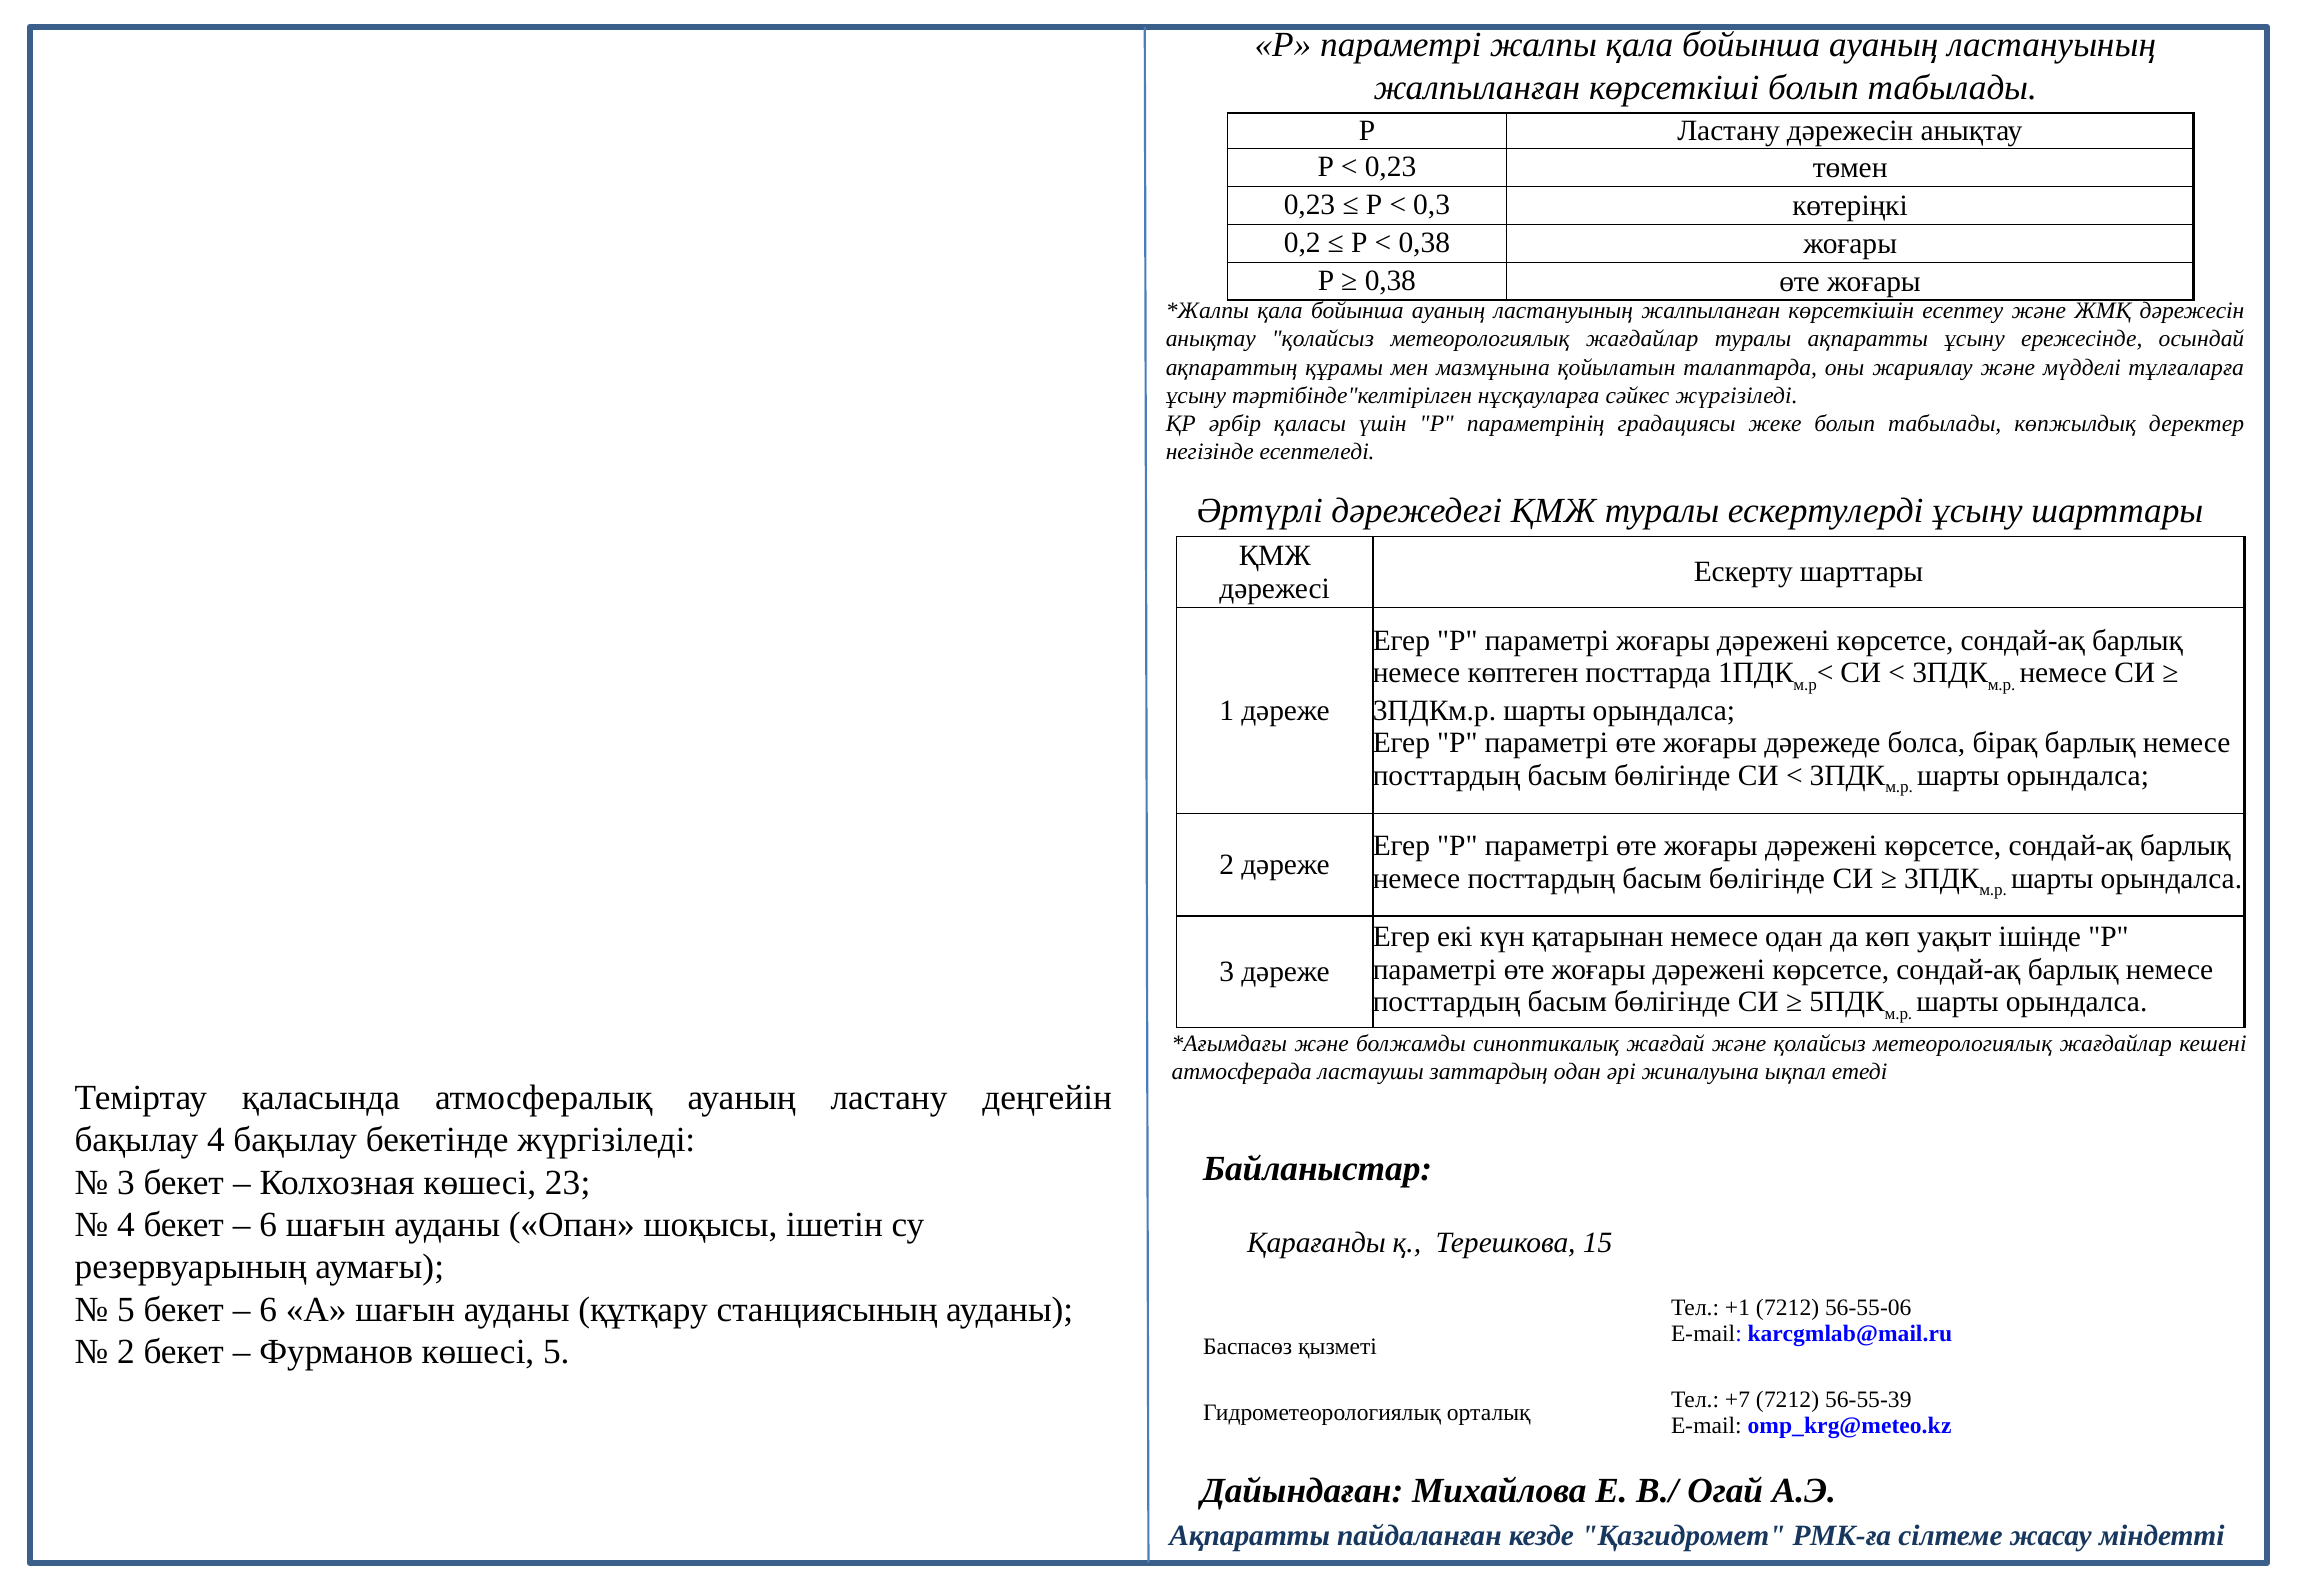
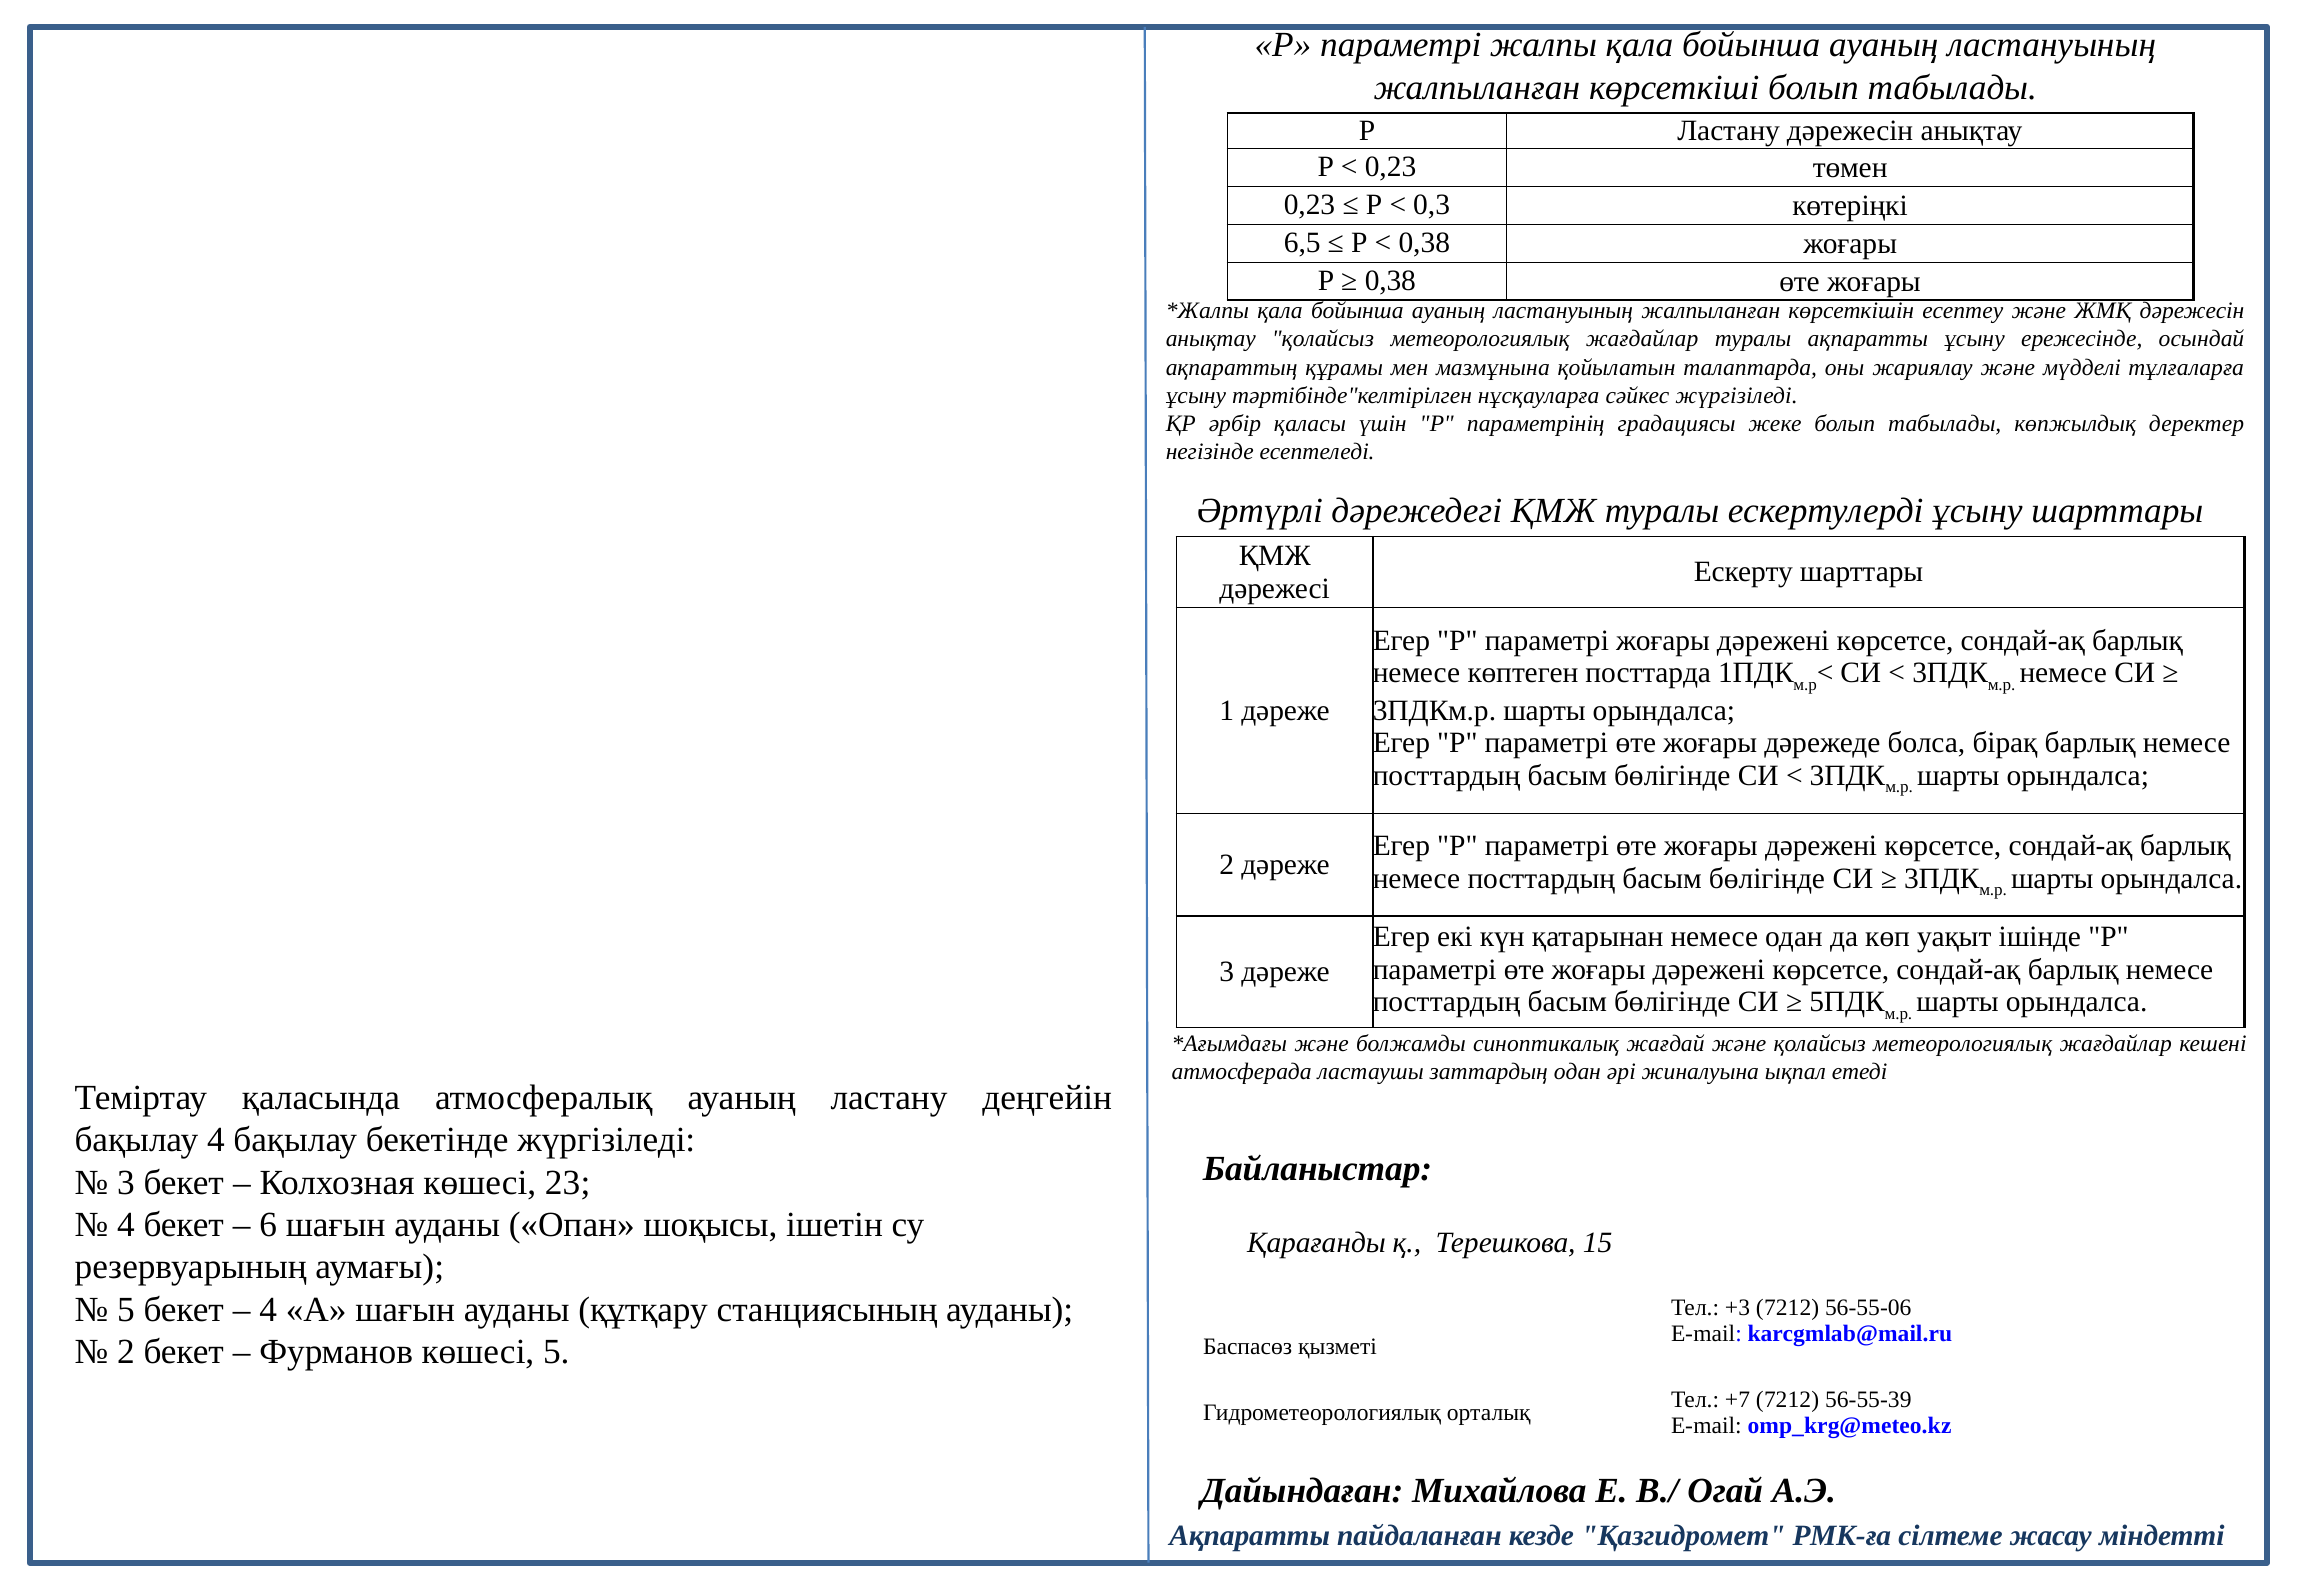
0,2: 0,2 -> 6,5 (1302, 243)
6: 6 -> 4 (268, 1310)
+1: +1 -> +3 (1738, 1308)
